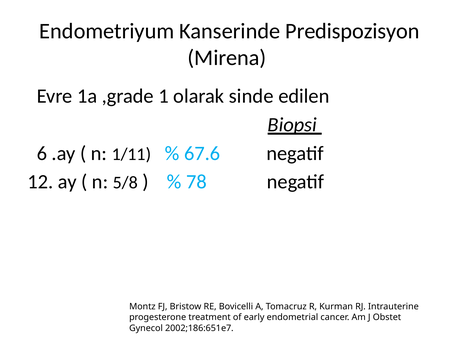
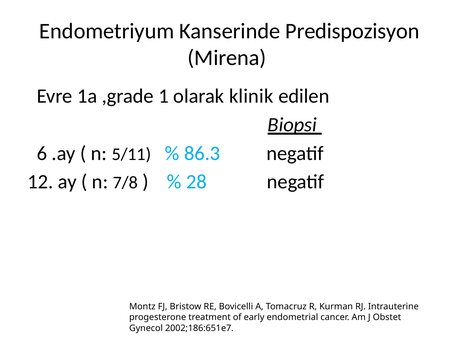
sinde: sinde -> klinik (251, 96)
1/11: 1/11 -> 5/11 (131, 154)
67.6: 67.6 -> 86.3 (202, 153)
5/8: 5/8 -> 7/8 (125, 183)
78: 78 -> 28 (196, 182)
